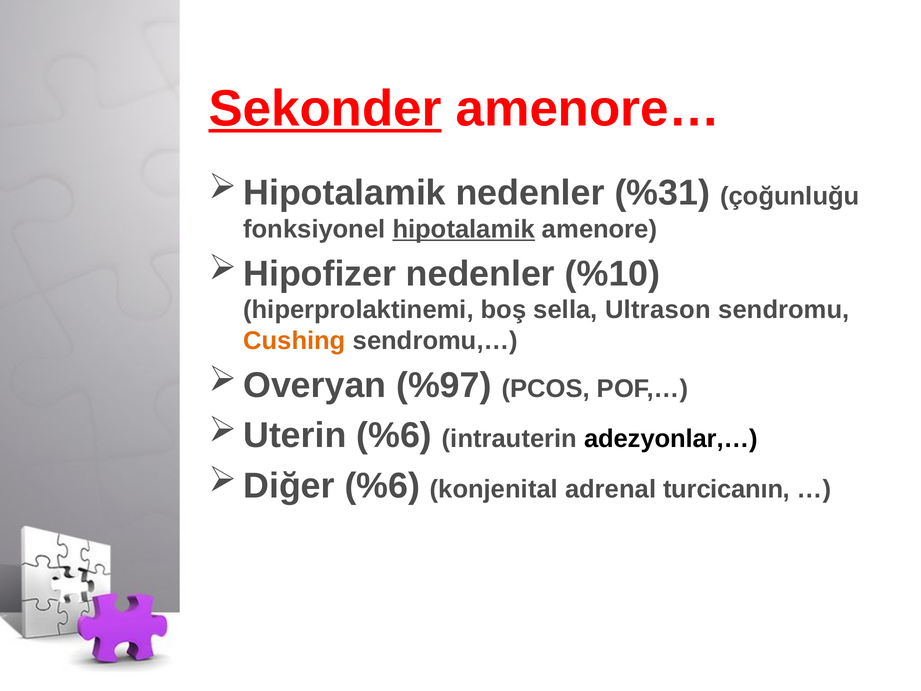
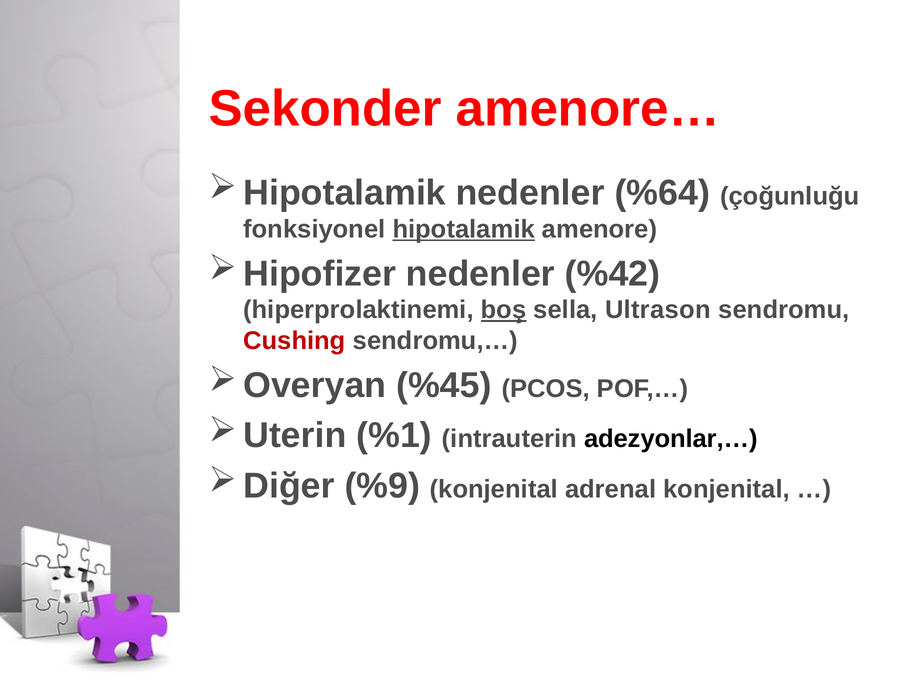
Sekonder underline: present -> none (325, 109)
%31: %31 -> %64 (662, 193)
%10: %10 -> %42 (613, 274)
boş underline: none -> present (504, 310)
Cushing colour: orange -> red (294, 341)
%97: %97 -> %45 (444, 385)
%6: %6 -> %1 (394, 436)
%6: %6 -> %9 (382, 486)
adrenal turcicanın: turcicanın -> konjenital (726, 489)
